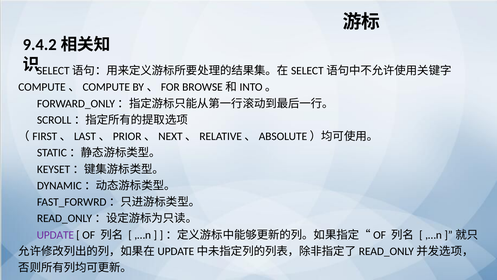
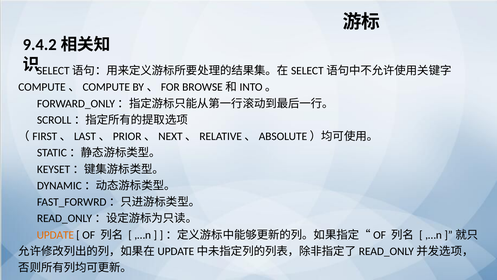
UPDATE colour: purple -> orange (55, 235)
